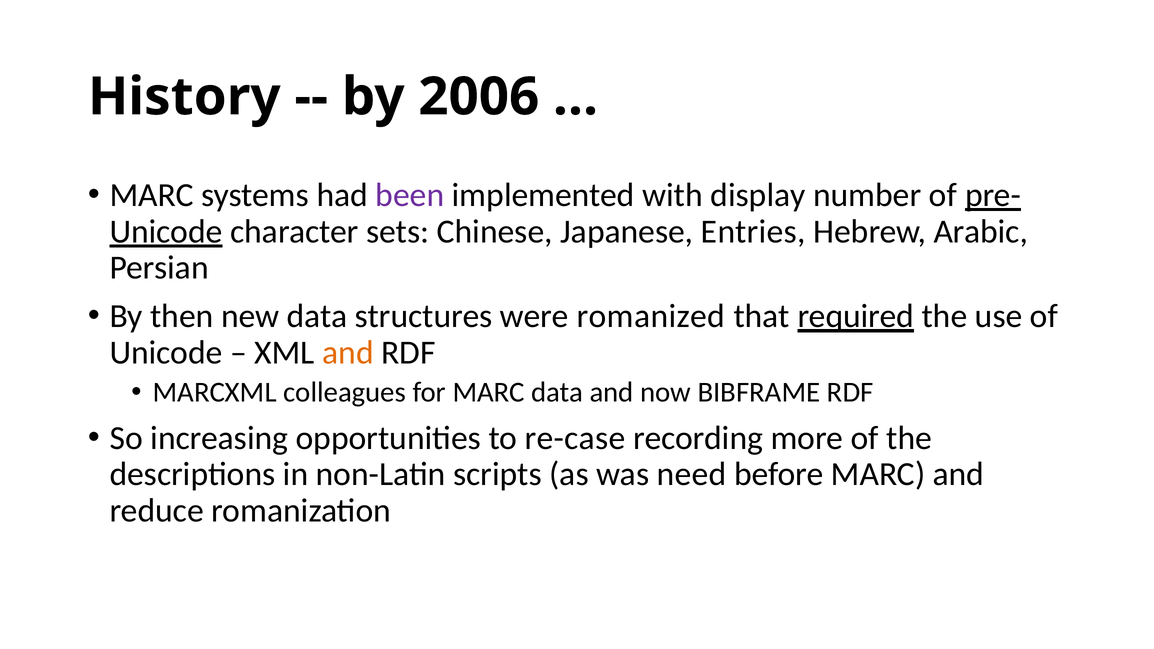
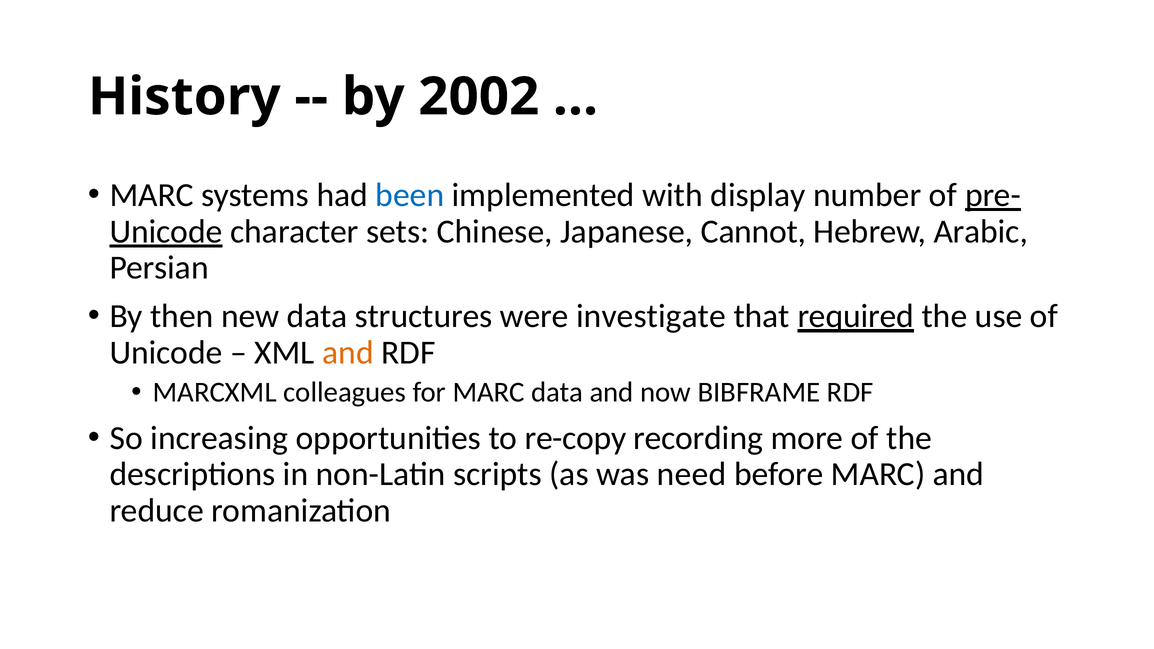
2006: 2006 -> 2002 (479, 97)
been colour: purple -> blue (410, 195)
Entries: Entries -> Cannot (753, 231)
romanized: romanized -> investigate (651, 316)
re-case: re-case -> re-copy (575, 438)
